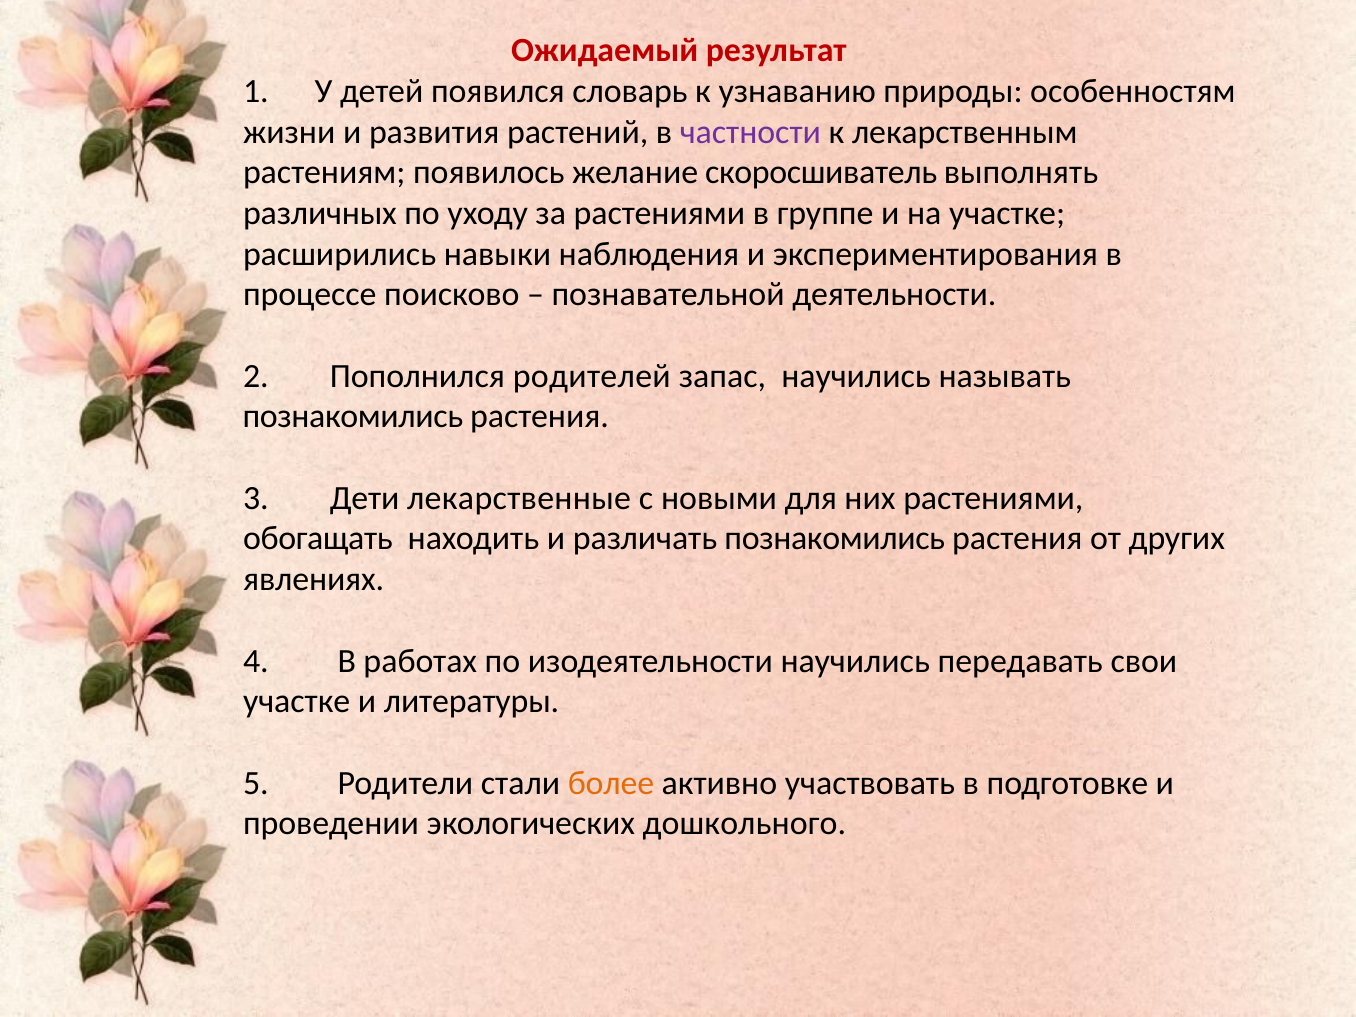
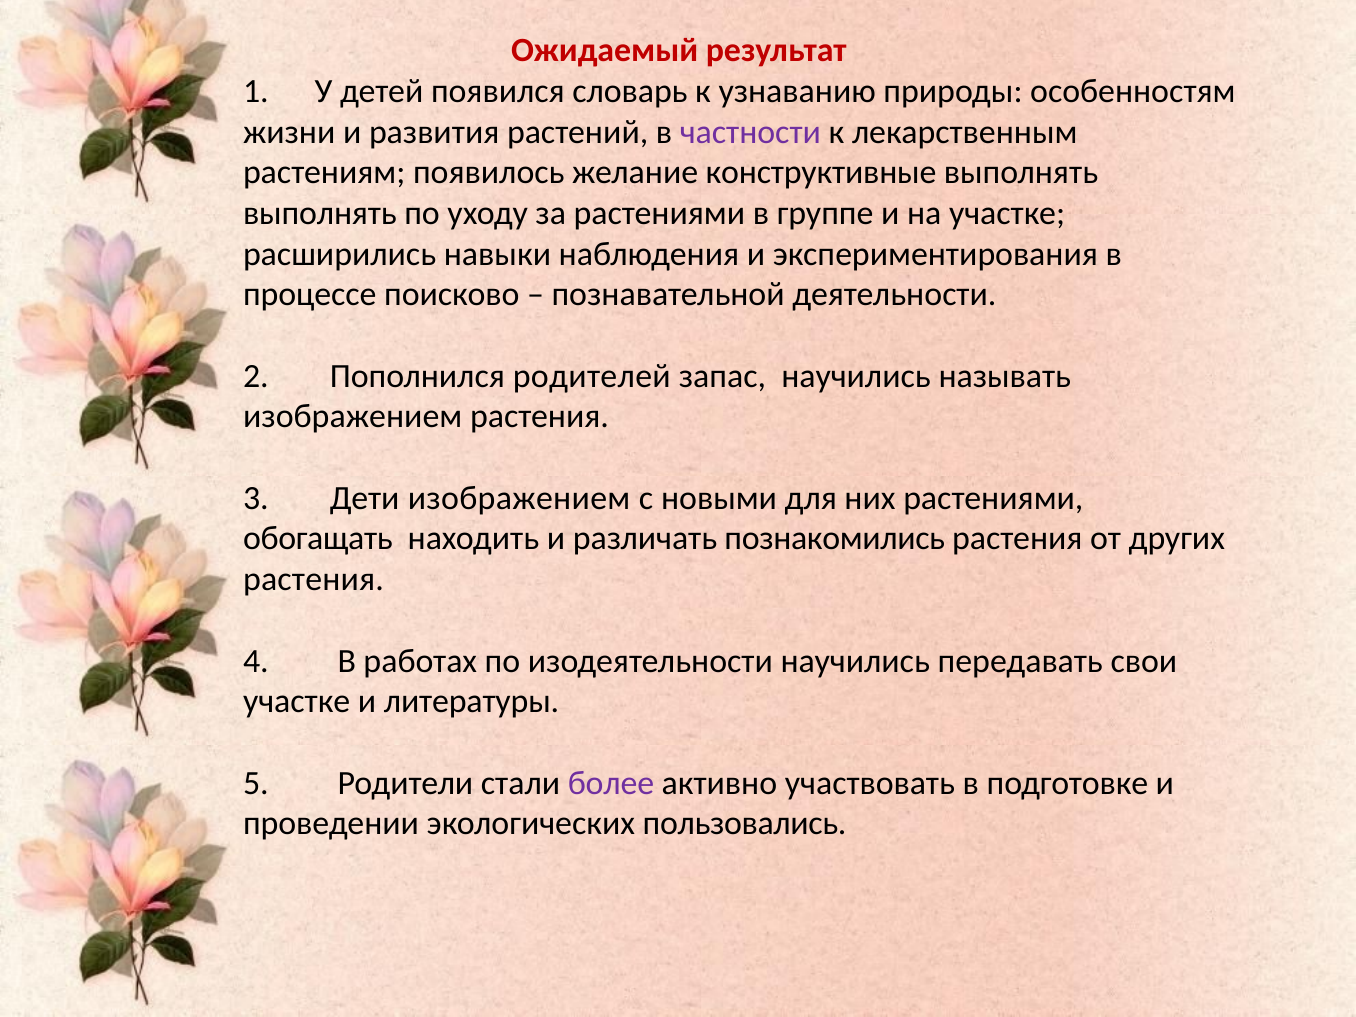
скоросшиватель: скоросшиватель -> конструктивные (821, 173)
различных: различных -> выполнять (320, 213)
познакомились: познакомились -> изображением (353, 417)
Дети лекарственные: лекарственные -> изображением (519, 498)
явлениях: явлениях -> растения (314, 579)
более colour: orange -> purple (611, 783)
дошкольного: дошкольного -> пользовались (745, 824)
